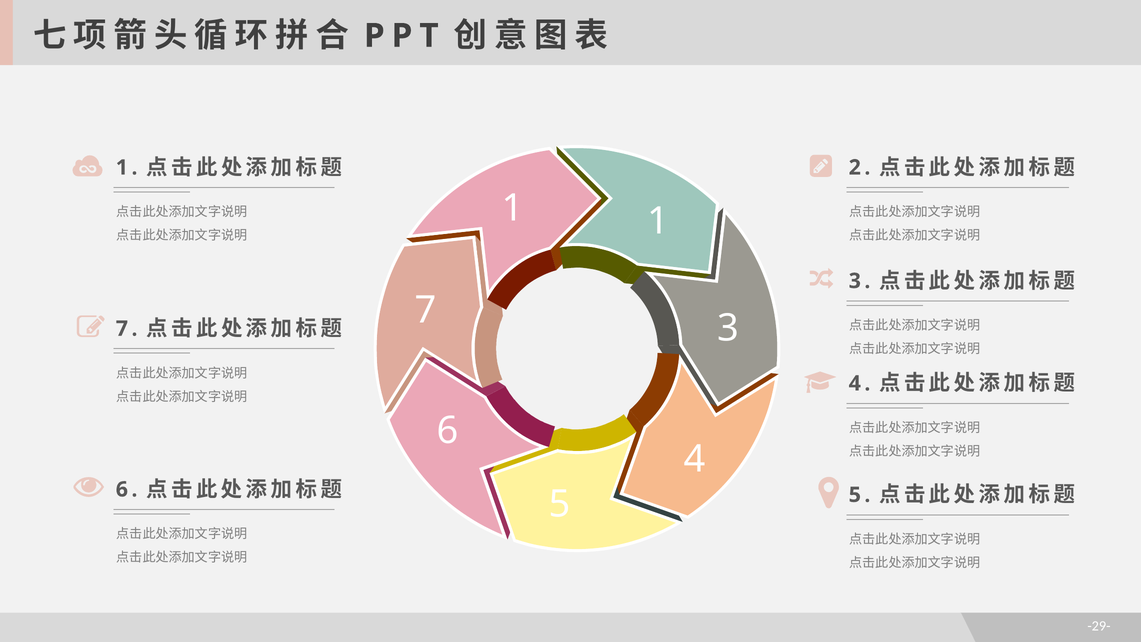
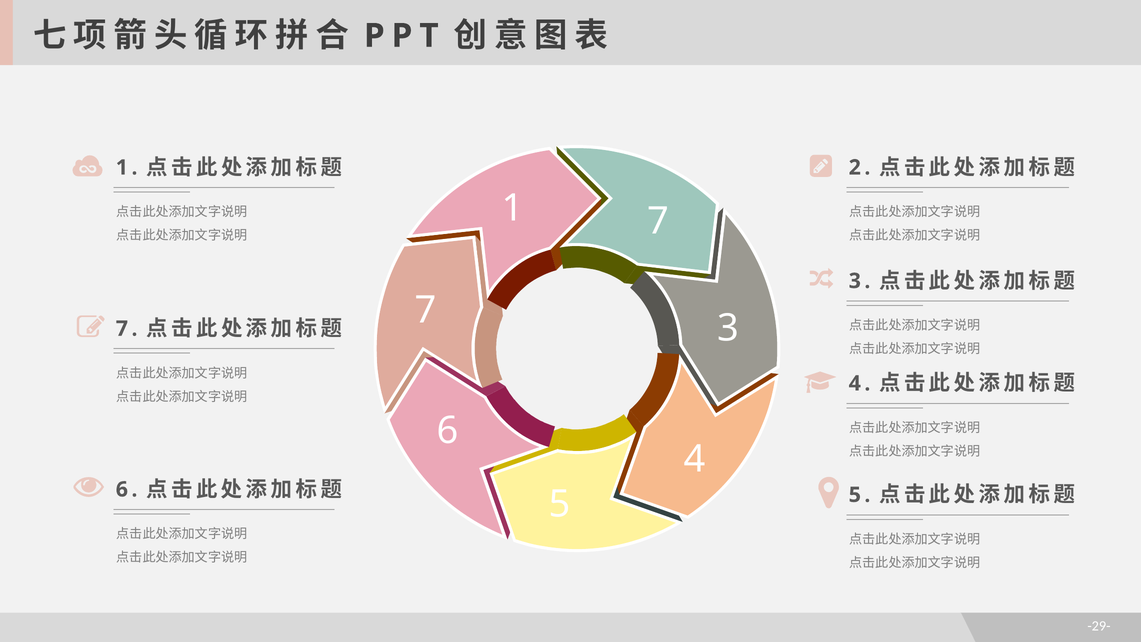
1 1: 1 -> 7 (658, 221)
